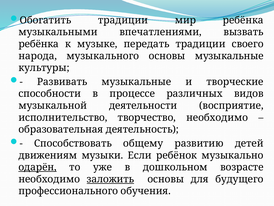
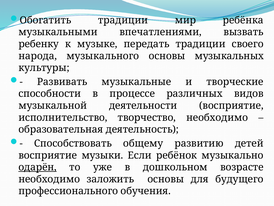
ребёнка: ребёнка -> ребенку (39, 44)
основы музыкальные: музыкальные -> музыкальных (229, 56)
движениям: движениям -> восприятие (48, 155)
заложить underline: present -> none (110, 179)
